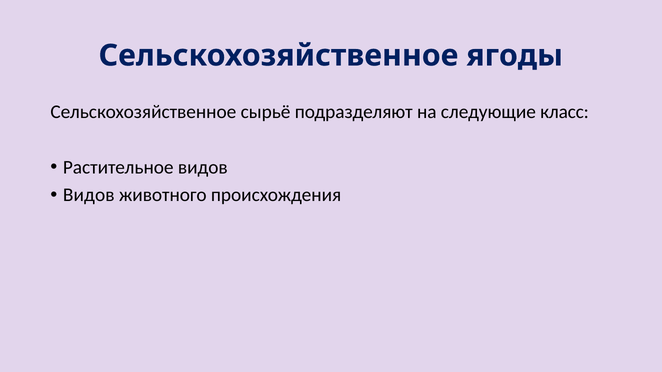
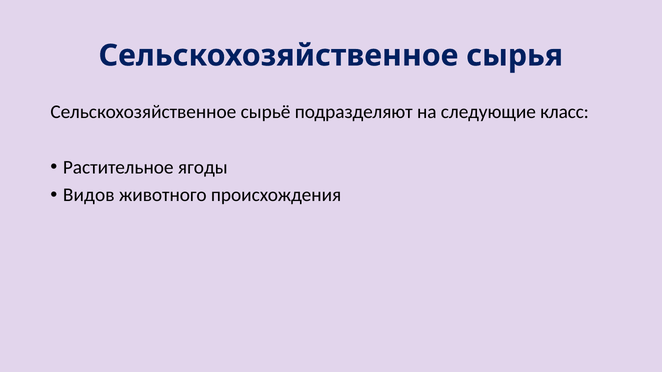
ягоды: ягоды -> сырья (515, 56)
Растительное видов: видов -> ягоды (203, 167)
